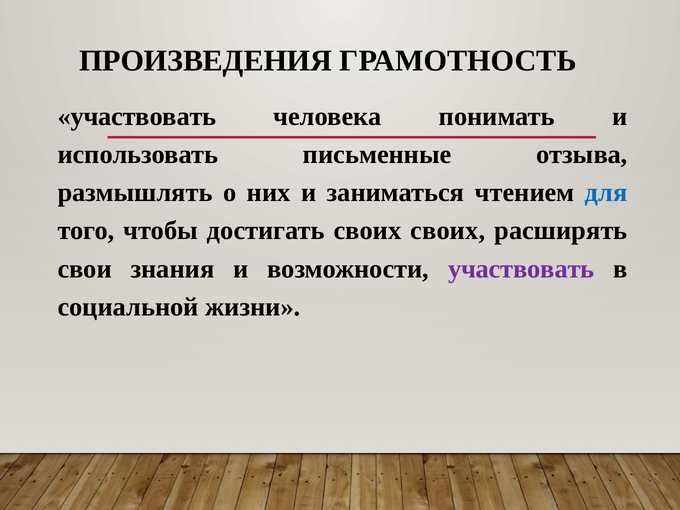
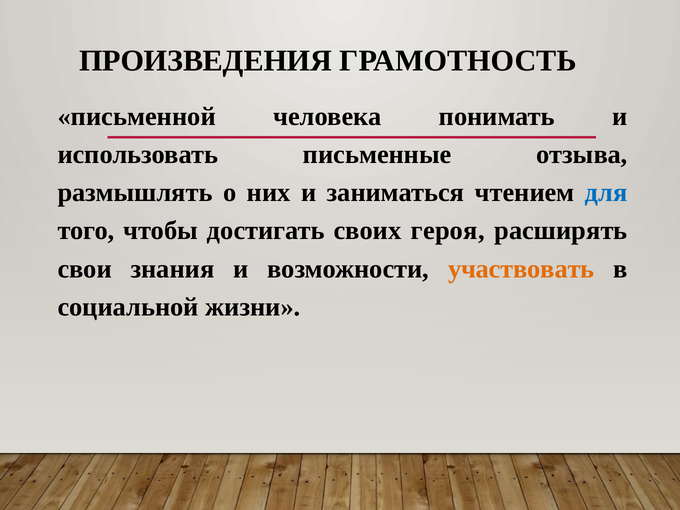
участвовать: участвовать -> письменной (137, 116)
своих своих: своих -> героя (448, 231)
участвовать colour: purple -> orange (521, 269)
